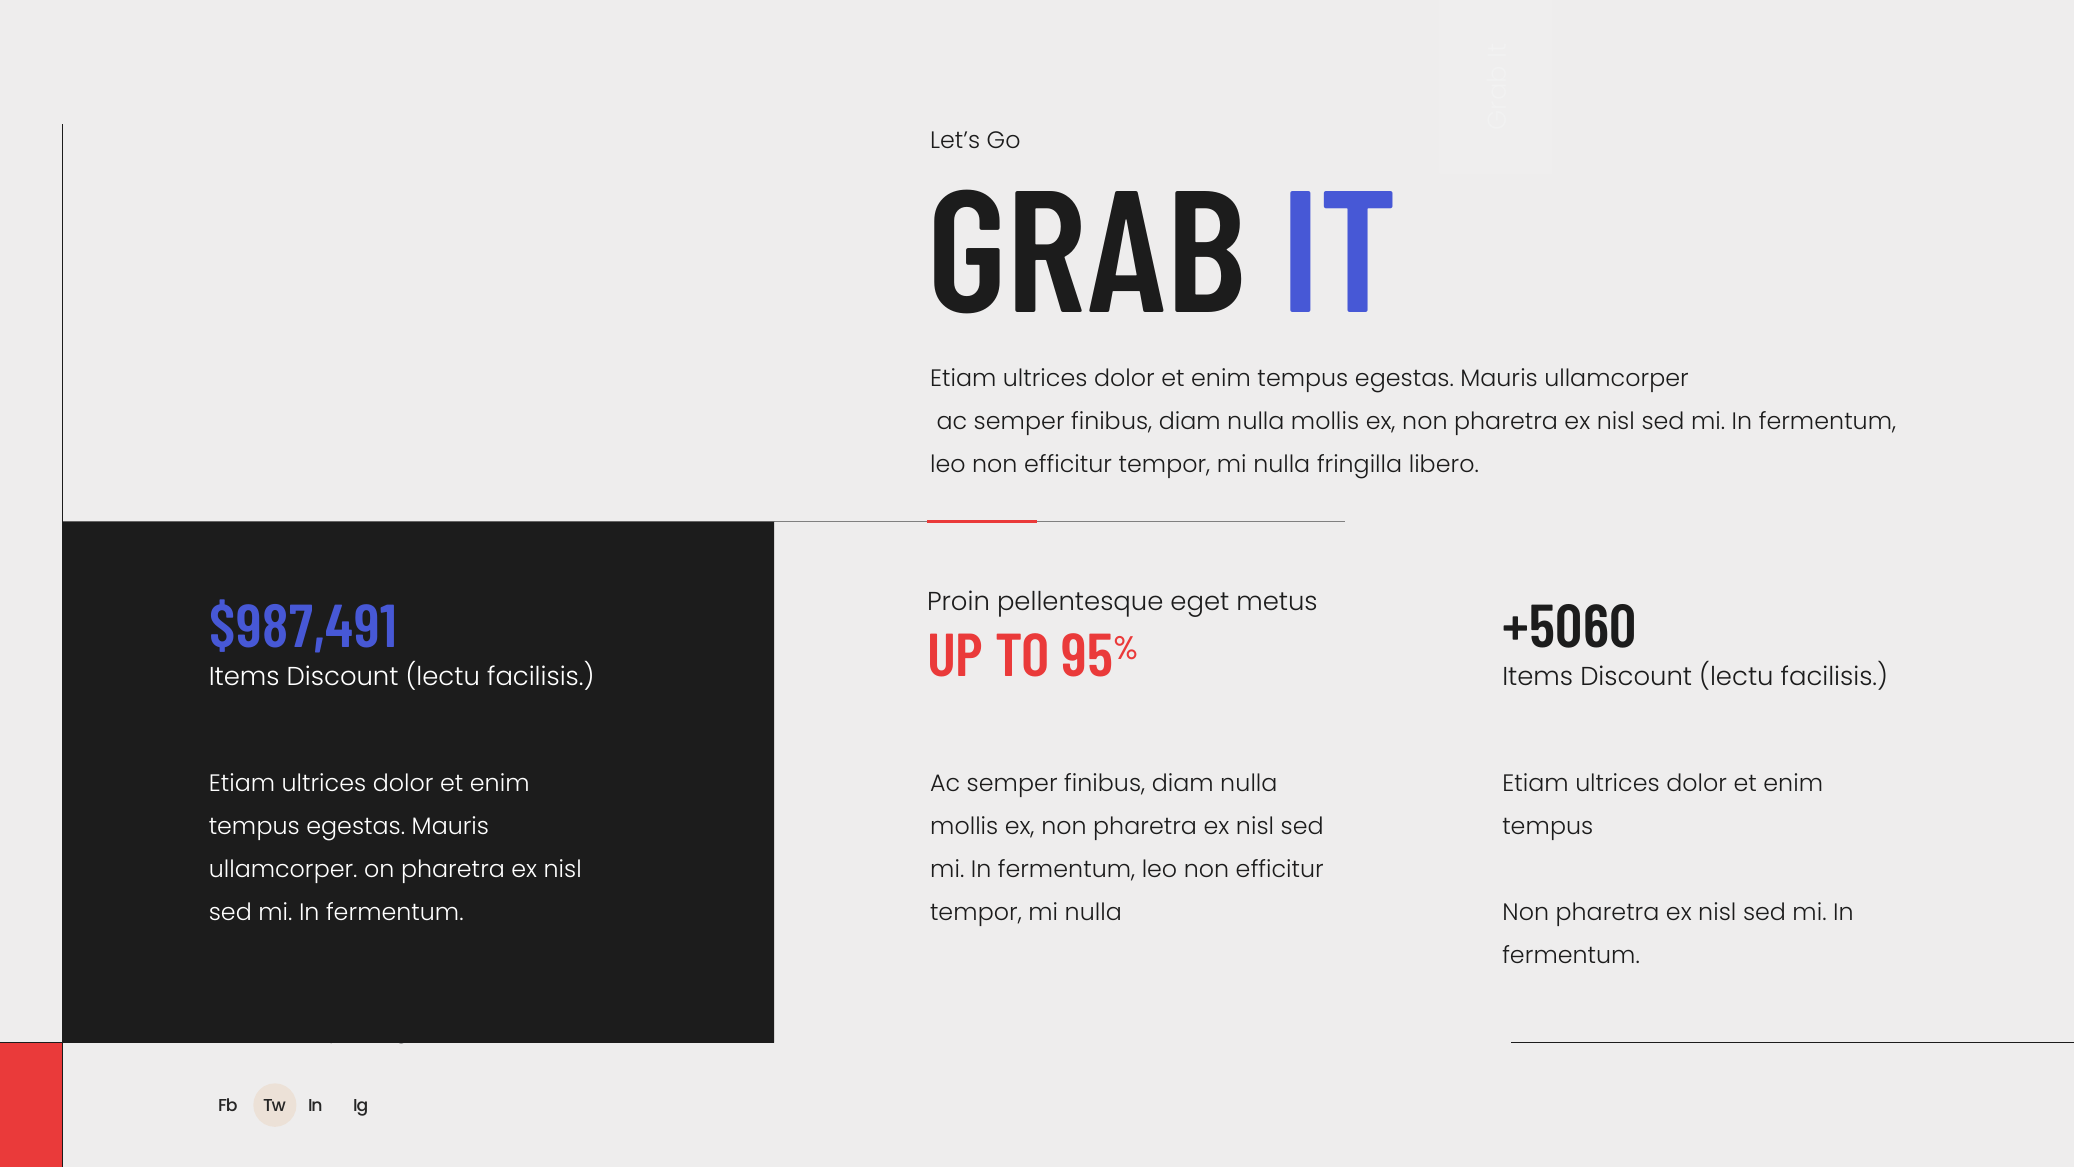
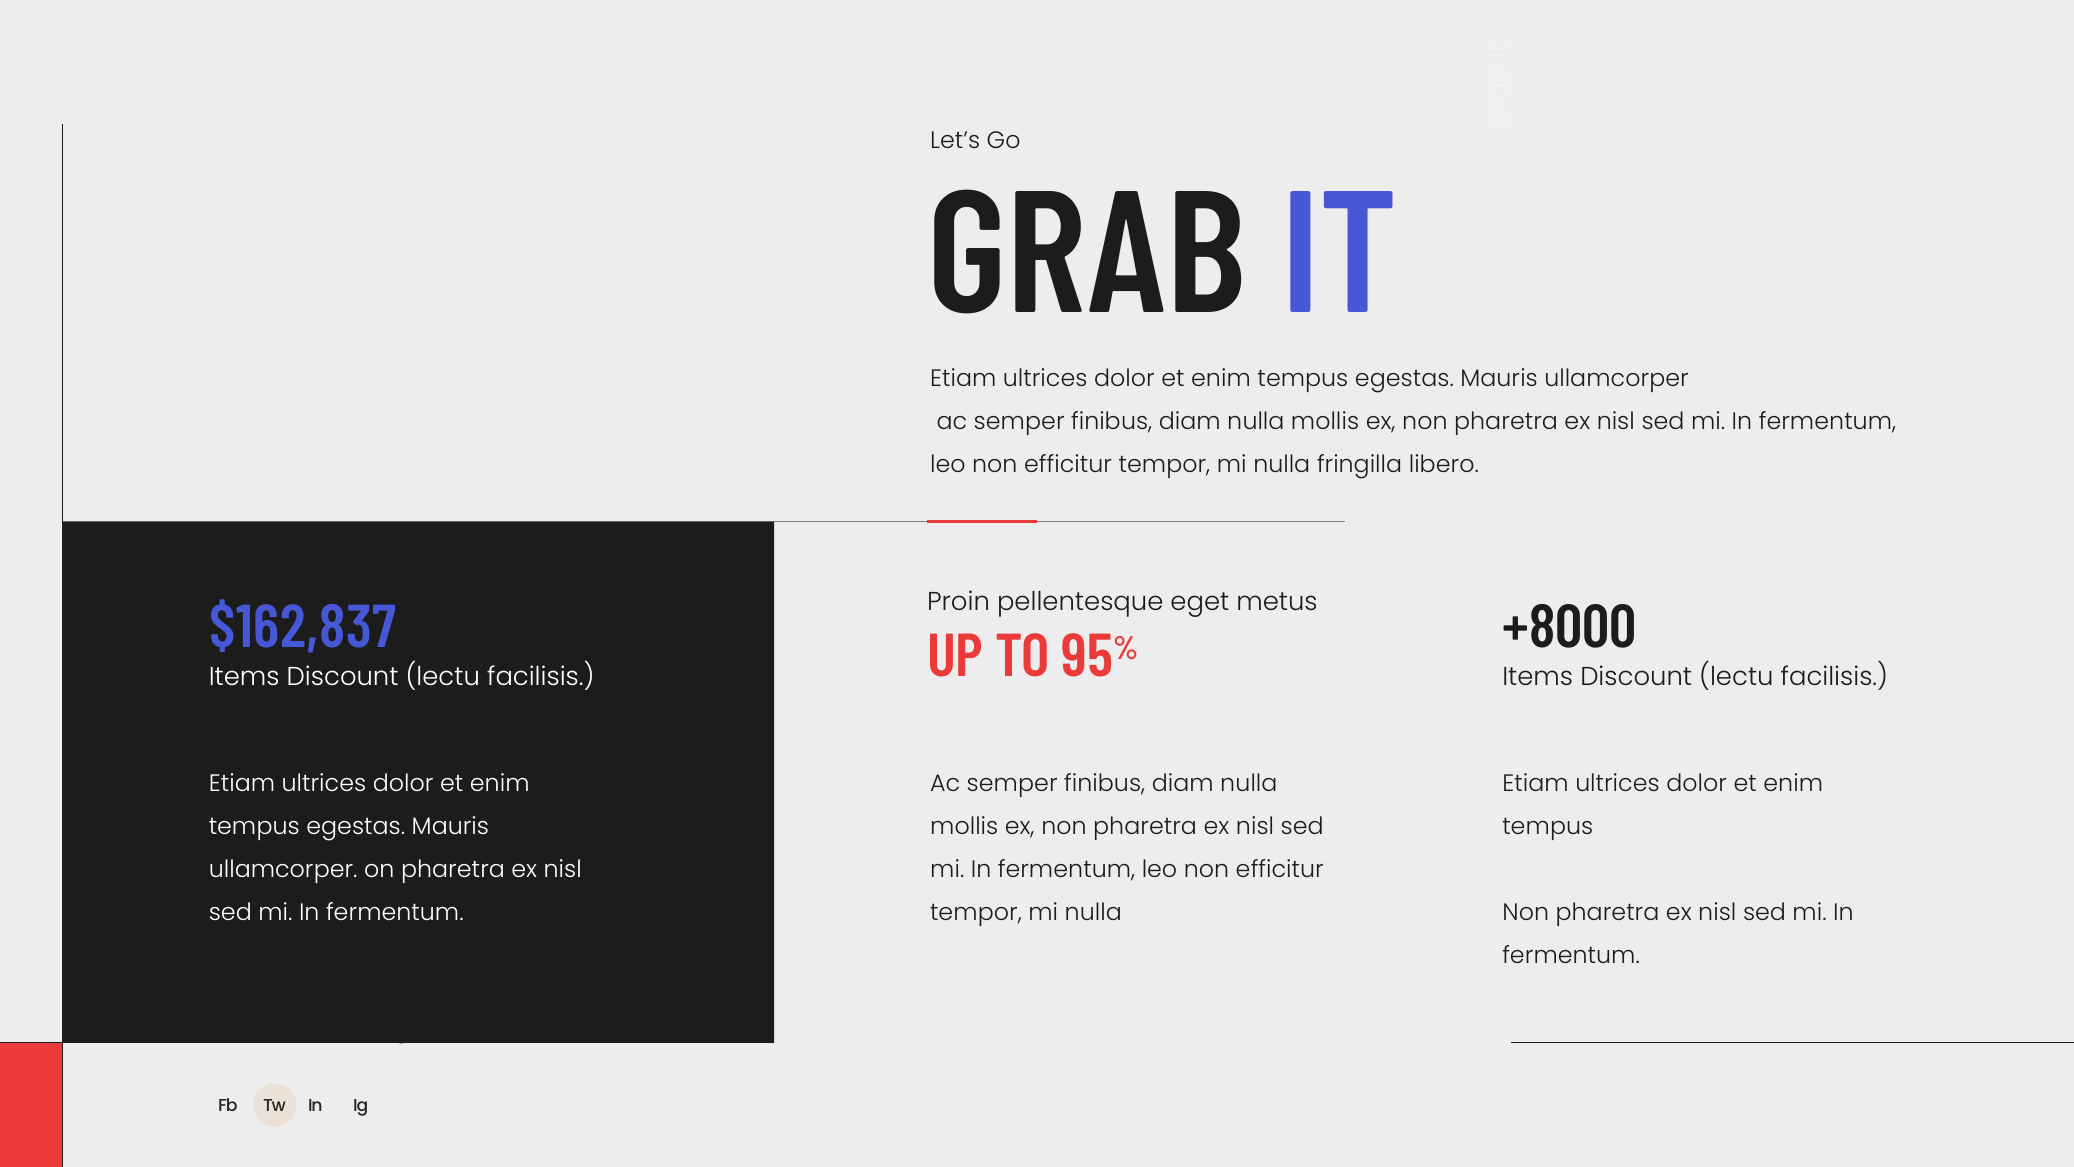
$987,491: $987,491 -> $162,837 (303, 627)
+5060: +5060 -> +8000 (1570, 627)
